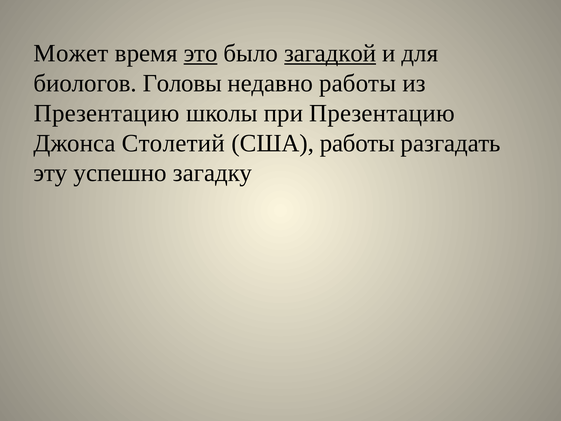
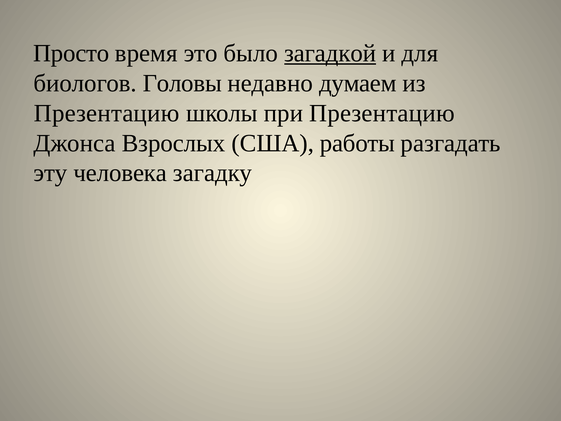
Может: Может -> Просто (71, 53)
это underline: present -> none (201, 53)
недавно работы: работы -> думаем (358, 83)
Столетий: Столетий -> Взрослых (174, 143)
успешно: успешно -> человека (120, 173)
